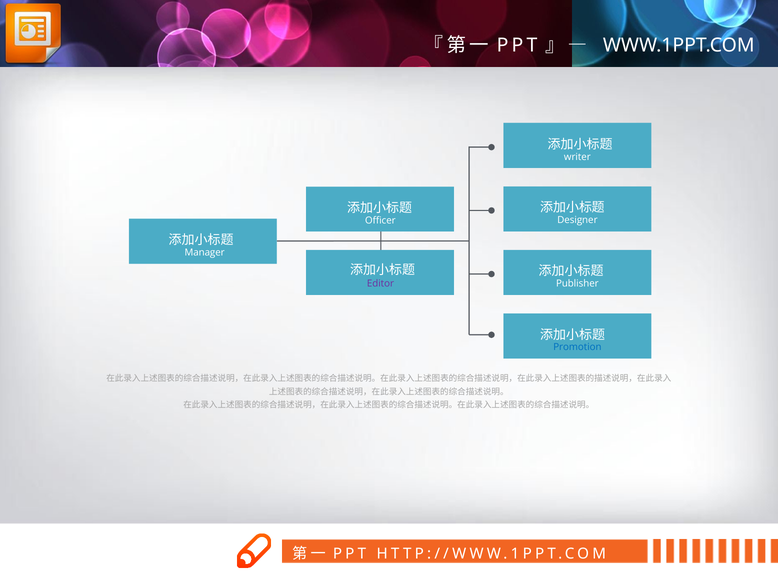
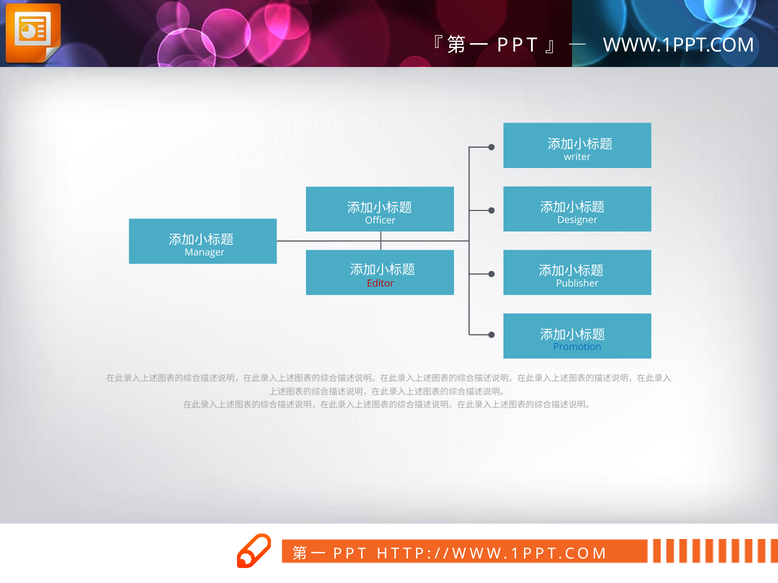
Editor colour: purple -> red (380, 284)
